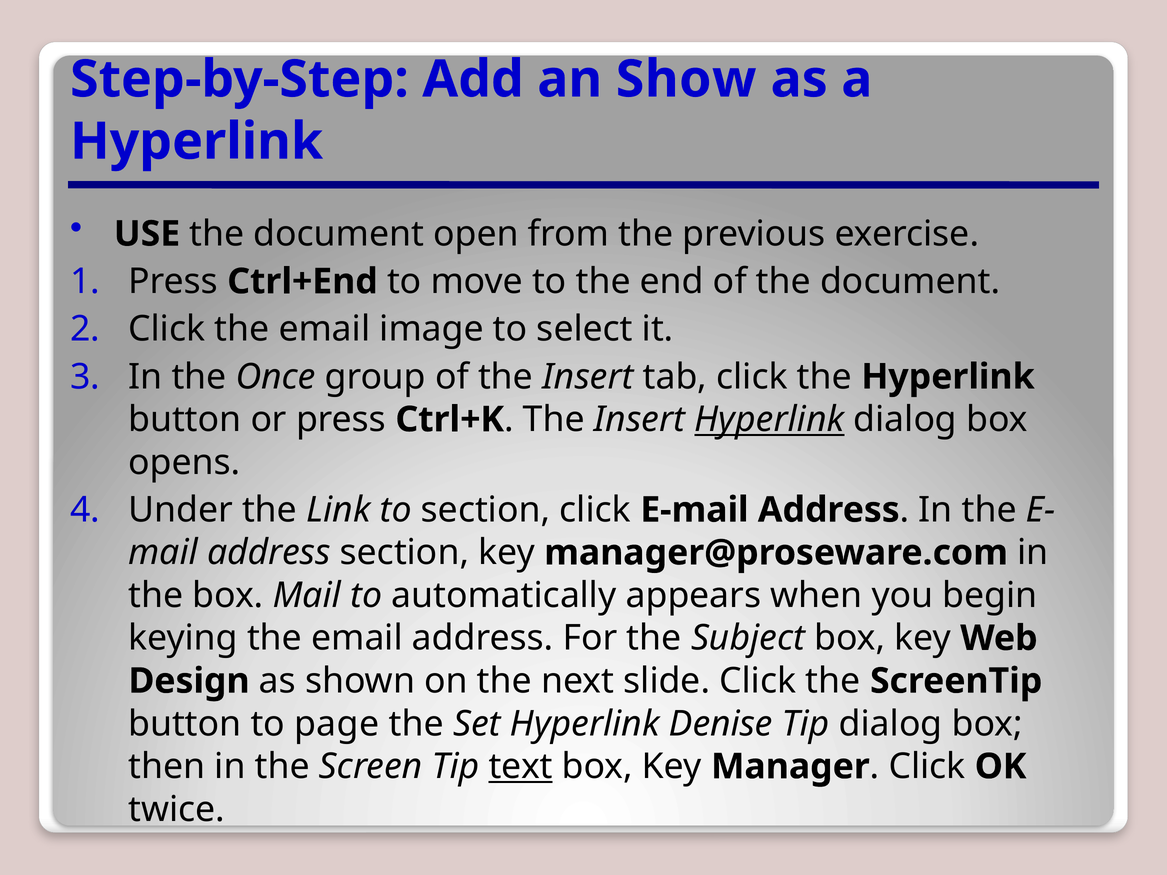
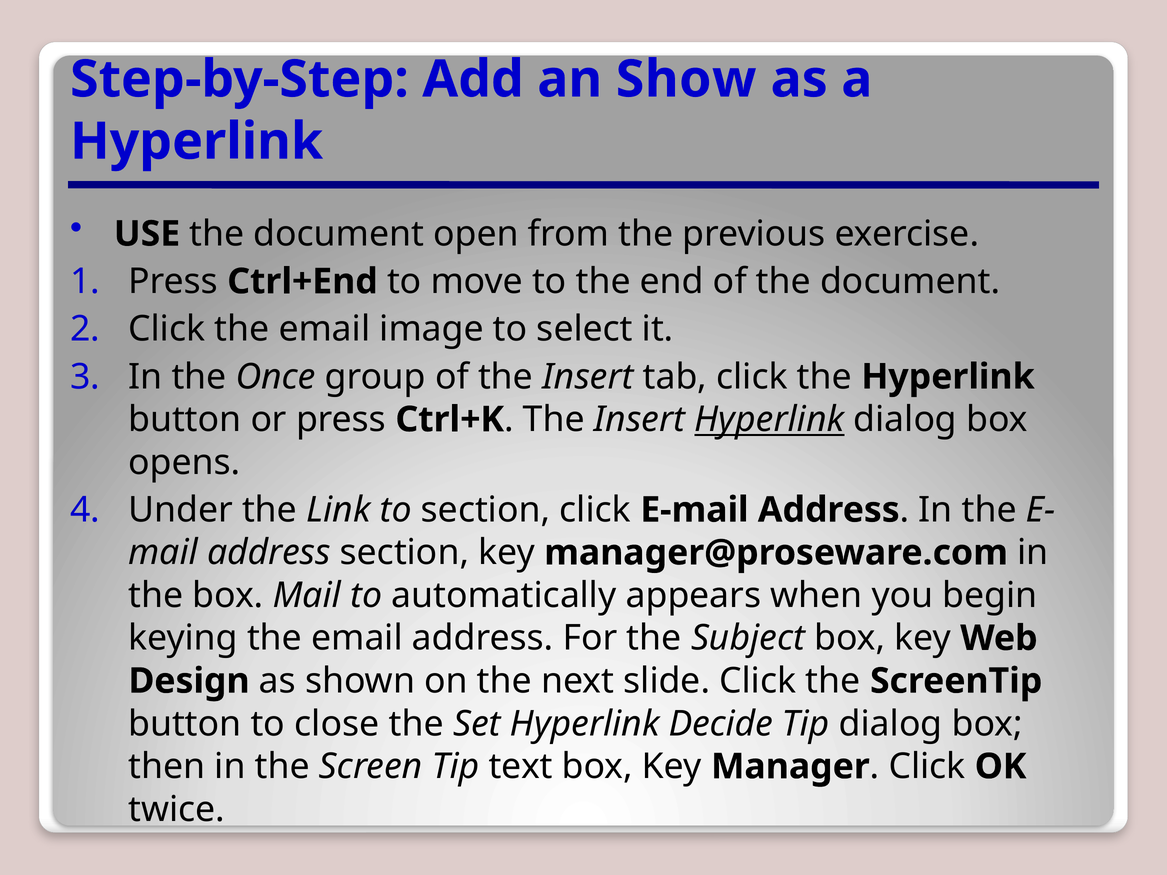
page: page -> close (337, 724)
Denise: Denise -> Decide (721, 724)
text underline: present -> none (521, 767)
